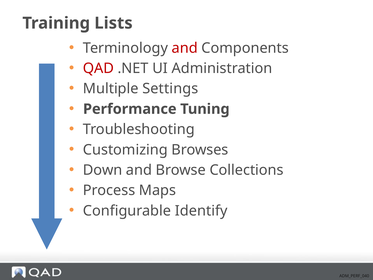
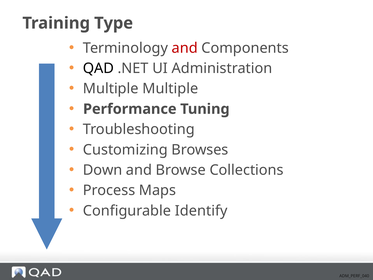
Lists: Lists -> Type (114, 23)
QAD colour: red -> black (98, 68)
Multiple Settings: Settings -> Multiple (170, 89)
